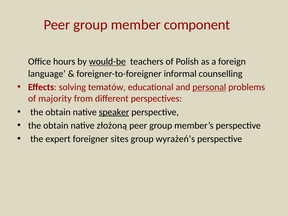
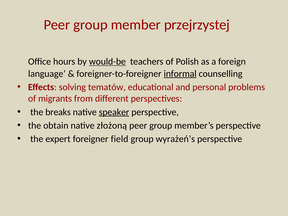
component: component -> przejrzystej (197, 25)
informal underline: none -> present (180, 74)
personal underline: present -> none (209, 87)
majority: majority -> migrants (55, 99)
obtain: obtain -> breaks (58, 112)
sites: sites -> field (120, 139)
